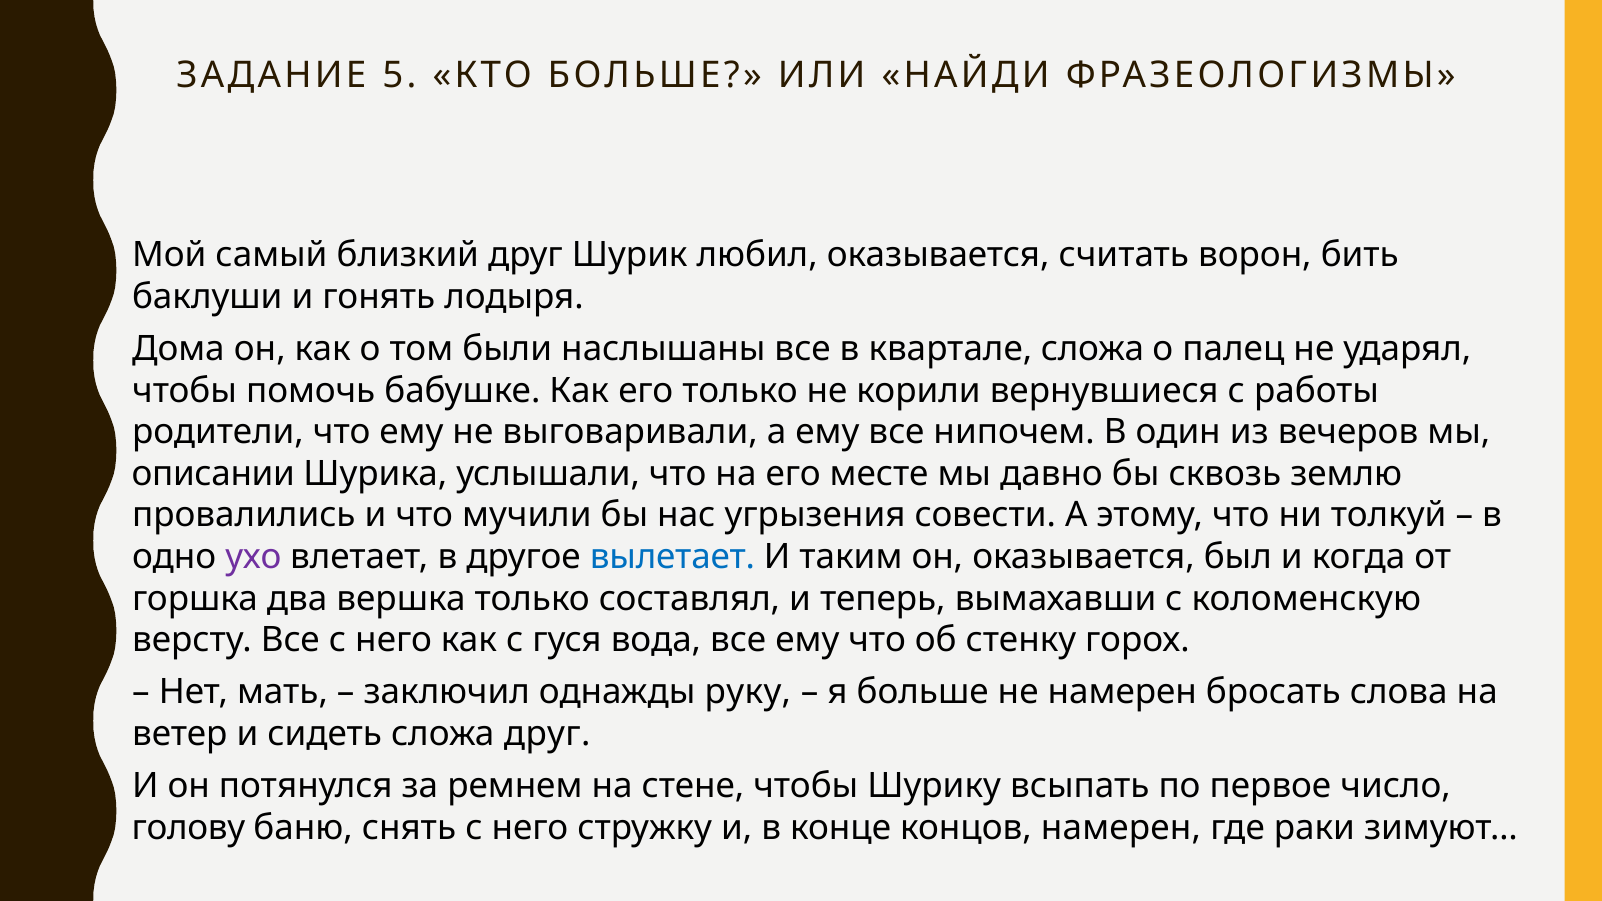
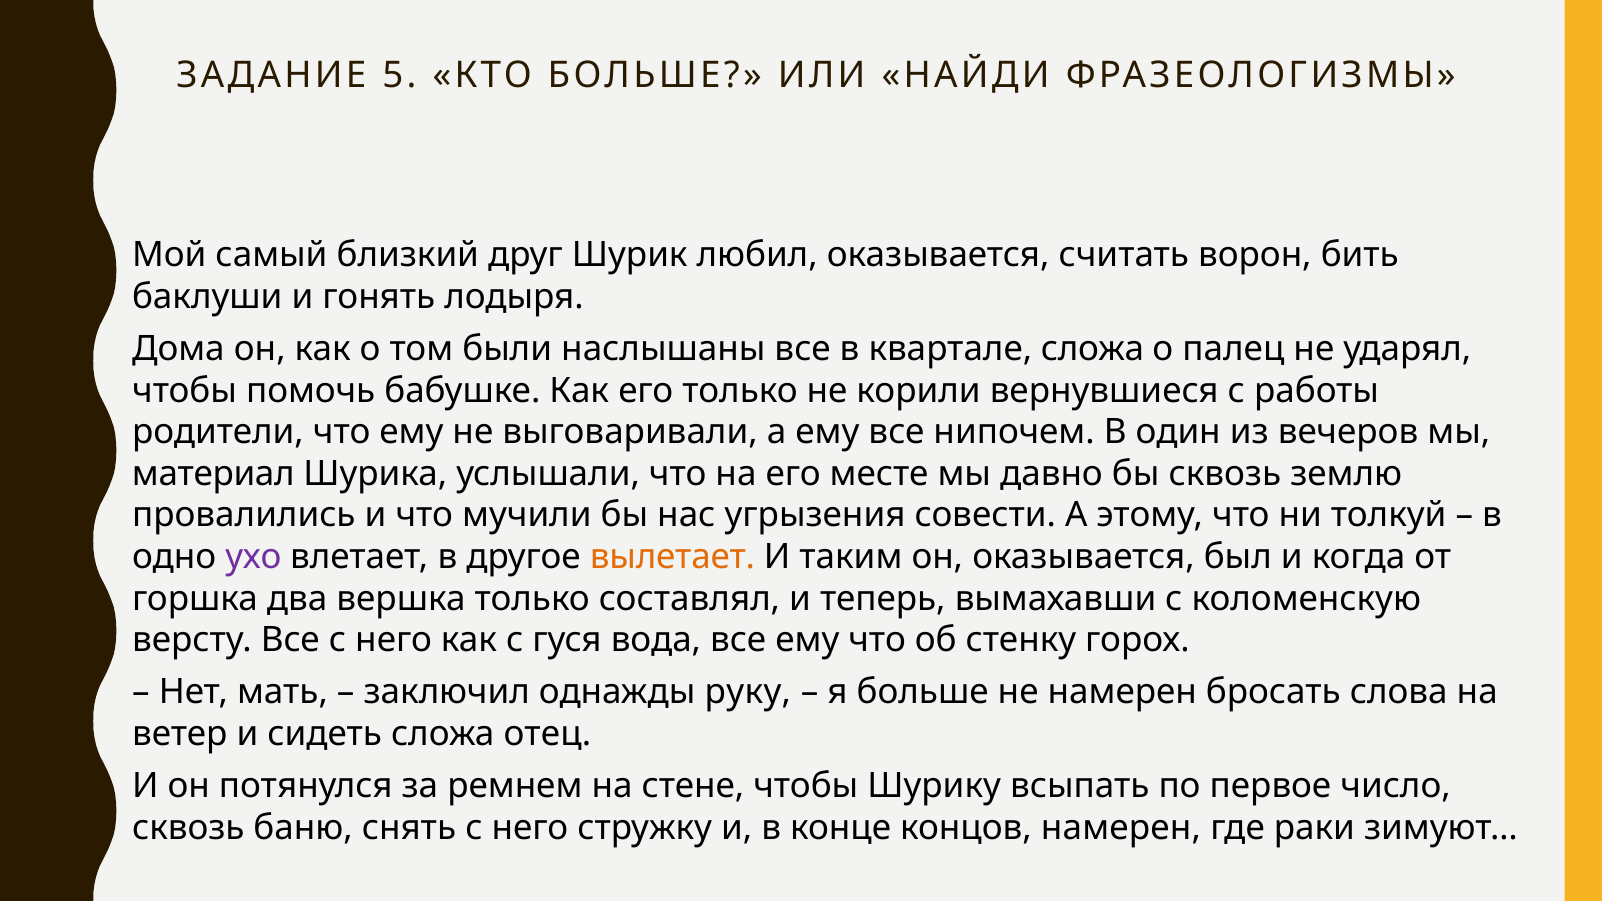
описании: описании -> материал (213, 474)
вылетает colour: blue -> orange (672, 557)
сложа друг: друг -> отец (547, 734)
голову: голову -> сквозь (188, 828)
